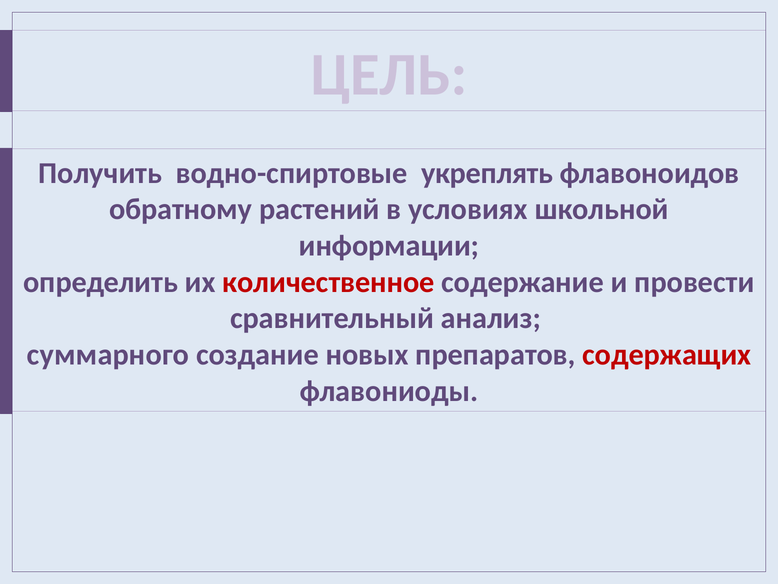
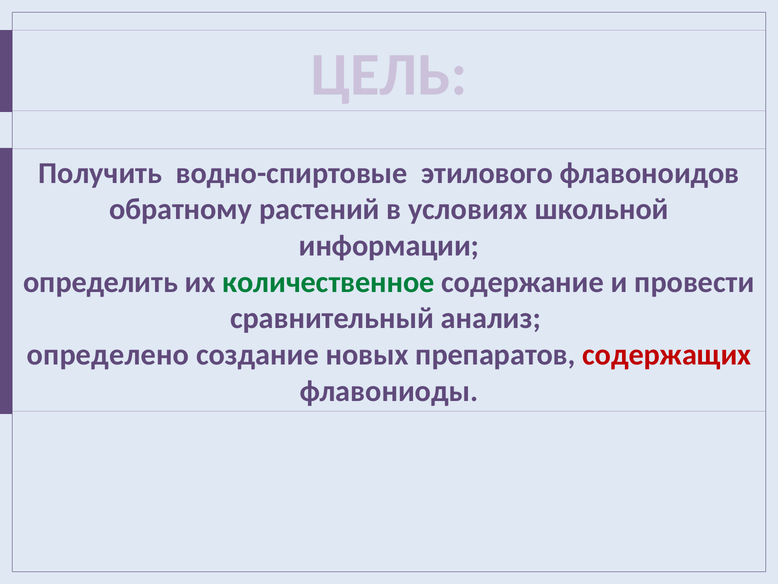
укреплять: укреплять -> этилового (487, 173)
количественное colour: red -> green (328, 282)
суммарного: суммарного -> определено (108, 355)
